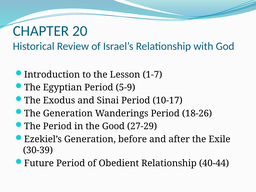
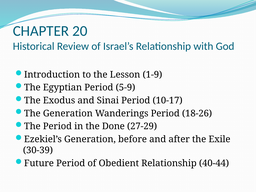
1-7: 1-7 -> 1-9 (152, 75)
Good: Good -> Done (113, 126)
